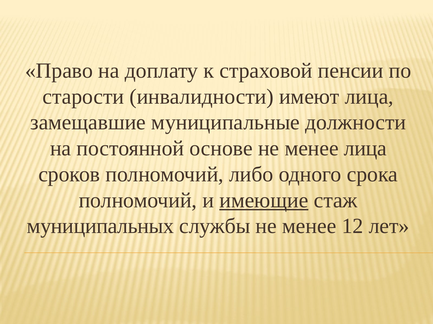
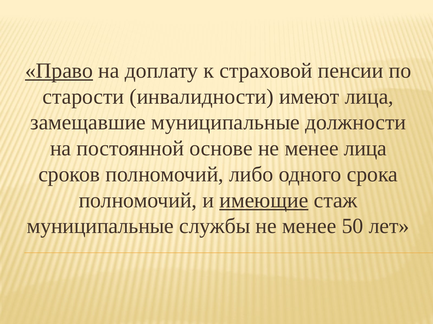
Право underline: none -> present (59, 71)
муниципальных: муниципальных -> муниципальные (100, 227)
12: 12 -> 50 (353, 227)
